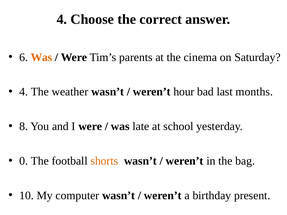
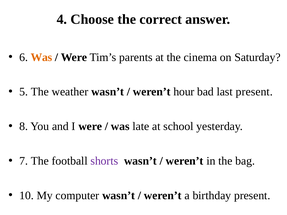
4: 4 -> 5 (24, 92)
last months: months -> present (254, 92)
0: 0 -> 7 (24, 161)
shorts colour: orange -> purple (104, 161)
